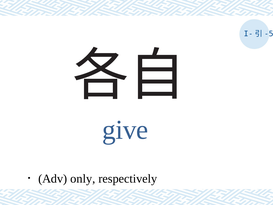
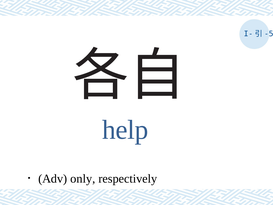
give: give -> help (125, 130)
